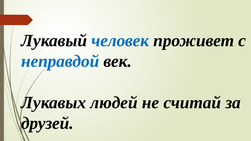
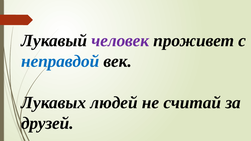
человек colour: blue -> purple (120, 41)
